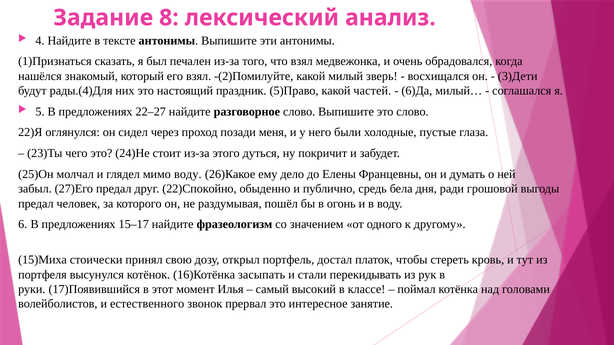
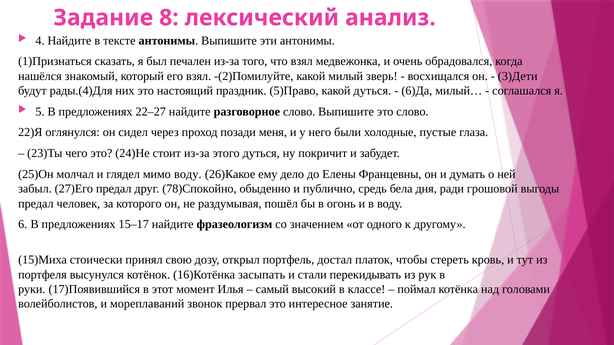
какой частей: частей -> дуться (372, 91)
22)Спокойно: 22)Спокойно -> 78)Спокойно (199, 189)
естественного: естественного -> мореплаваний (147, 304)
